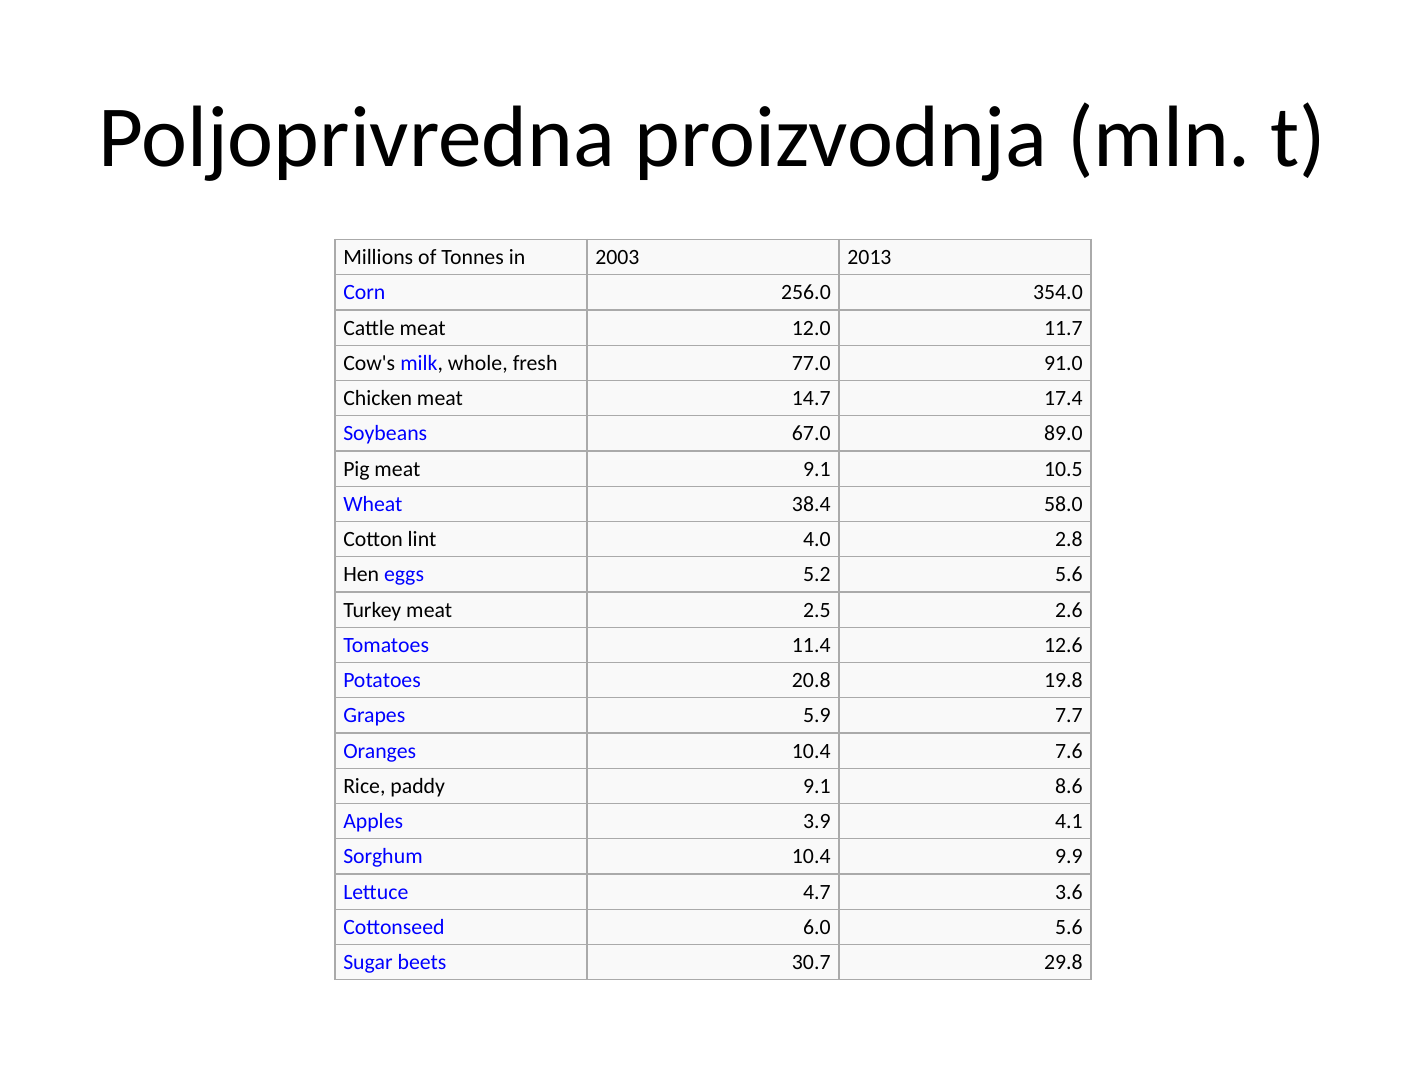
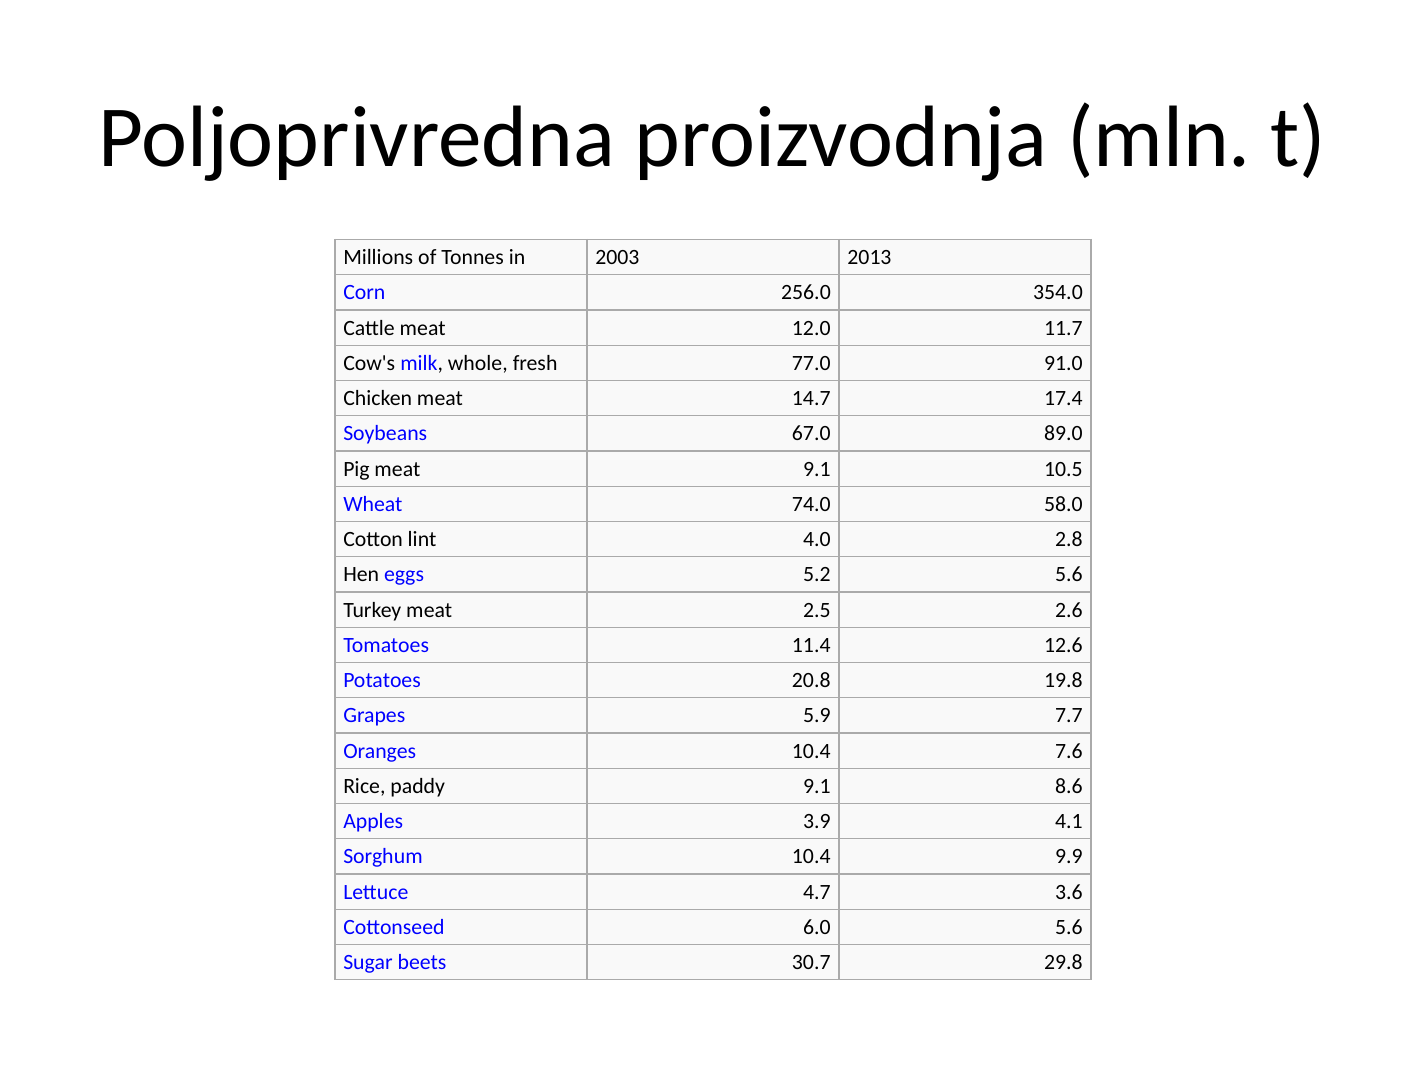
38.4: 38.4 -> 74.0 (811, 504)
